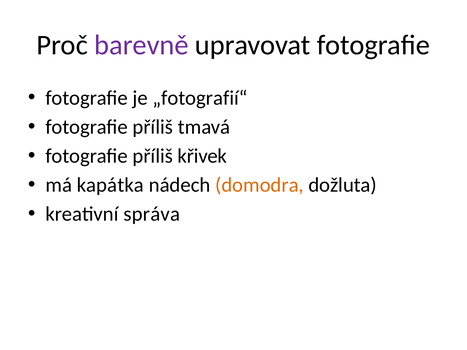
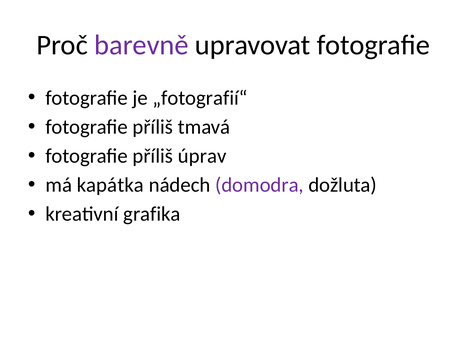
křivek: křivek -> úprav (202, 156)
domodra colour: orange -> purple (259, 185)
správa: správa -> grafika (152, 214)
